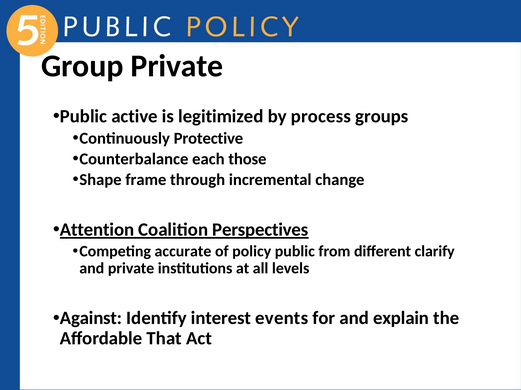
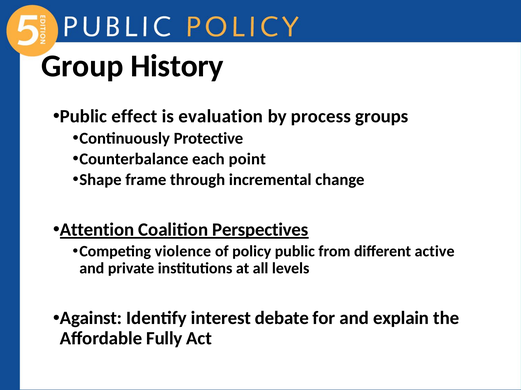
Group Private: Private -> History (177, 66)
active: active -> effect (134, 117)
legitimized: legitimized -> evaluation (221, 117)
those: those -> point (247, 159)
accurate: accurate -> violence (183, 252)
clarify: clarify -> active (435, 252)
events: events -> debate (282, 319)
That: That -> Fully (164, 339)
